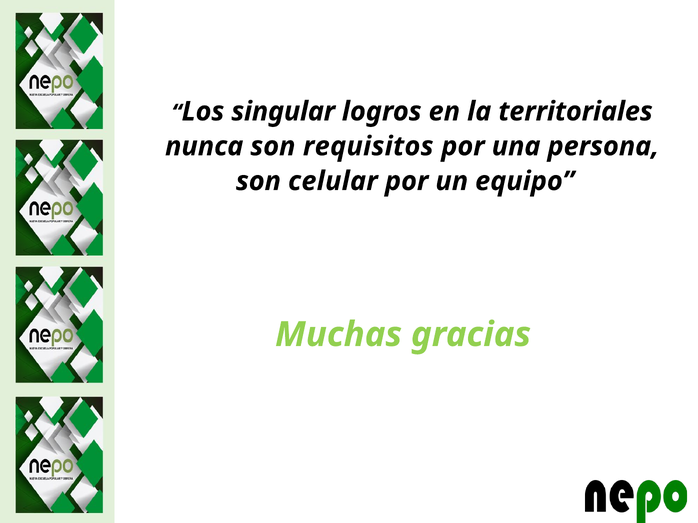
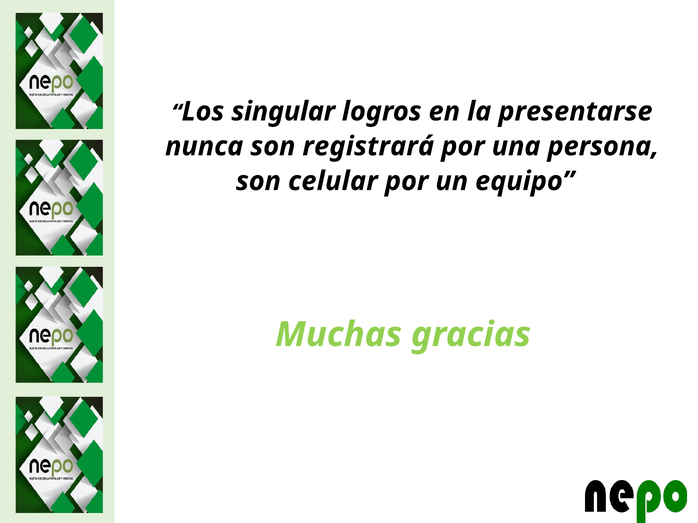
territoriales: territoriales -> presentarse (575, 112)
requisitos: requisitos -> registrará (368, 146)
